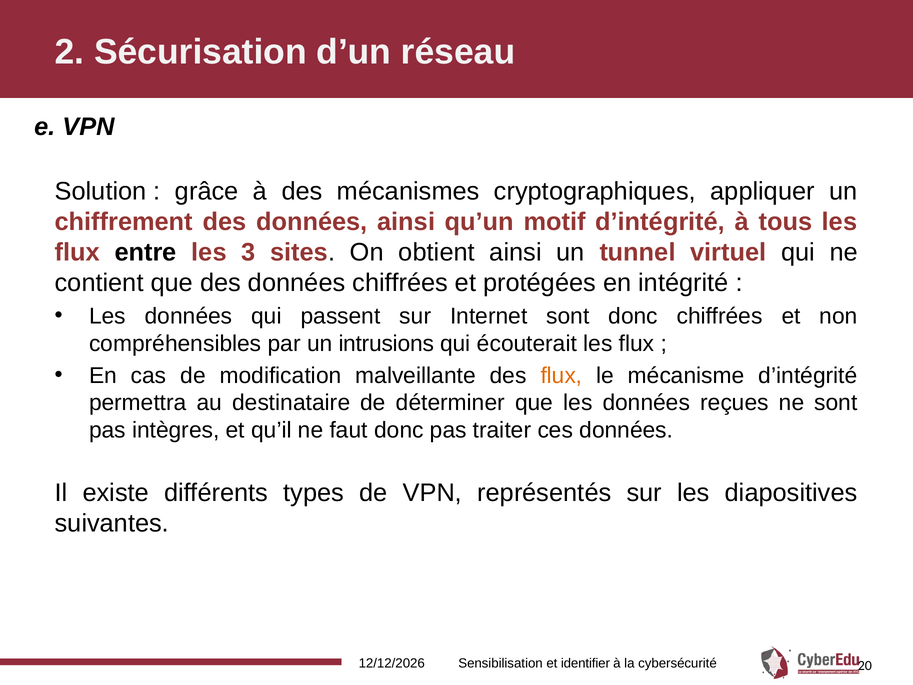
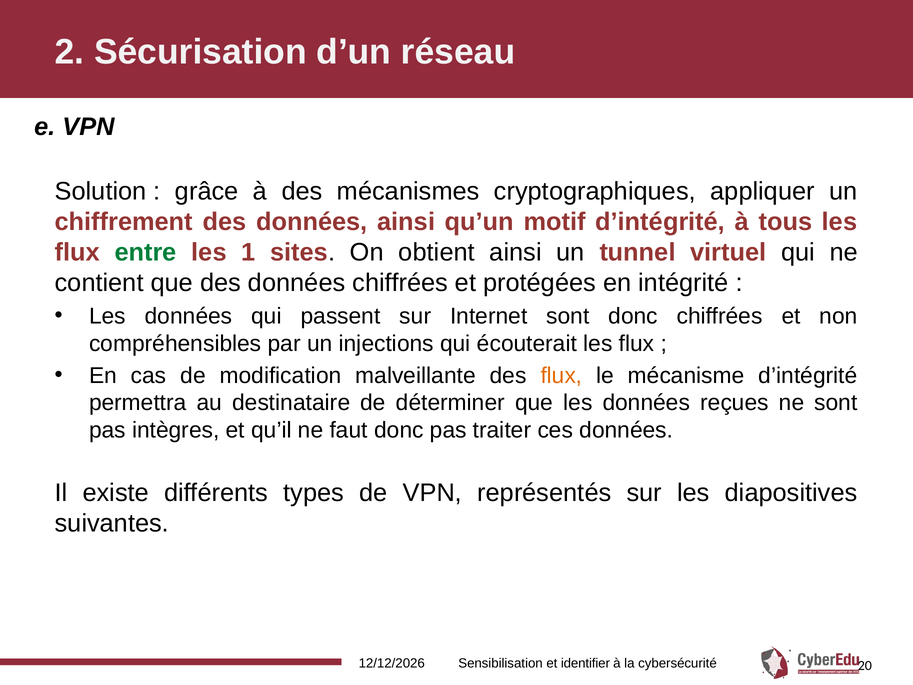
entre colour: black -> green (146, 252)
3: 3 -> 1 (248, 252)
intrusions: intrusions -> injections (386, 343)
